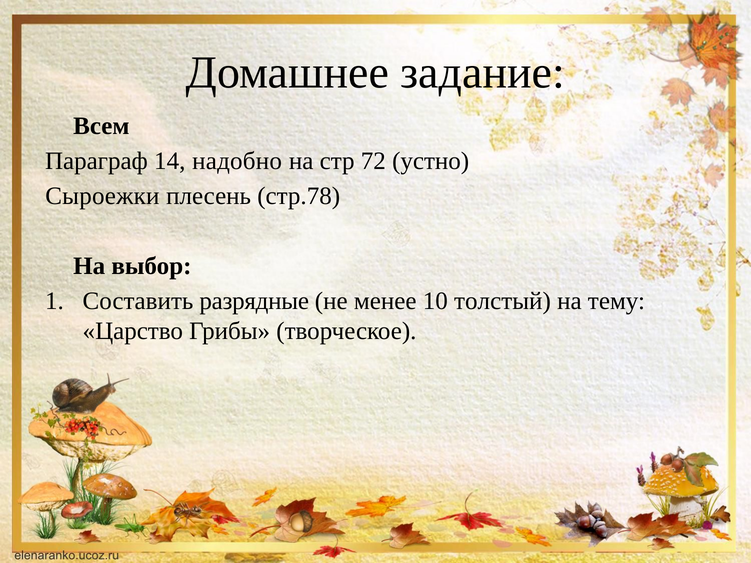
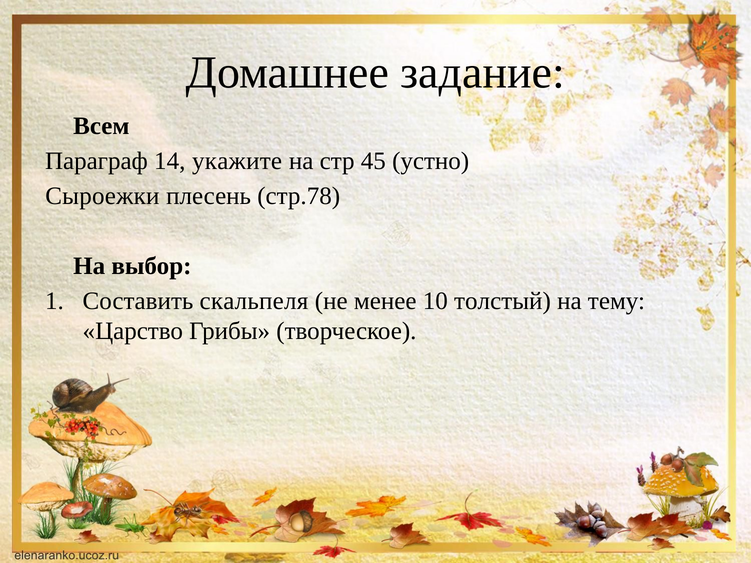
надобно: надобно -> укажите (237, 161)
72: 72 -> 45 (373, 161)
разрядные: разрядные -> скальпеля (254, 301)
